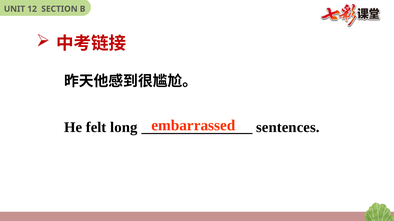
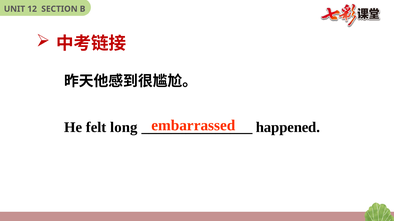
sentences: sentences -> happened (288, 128)
